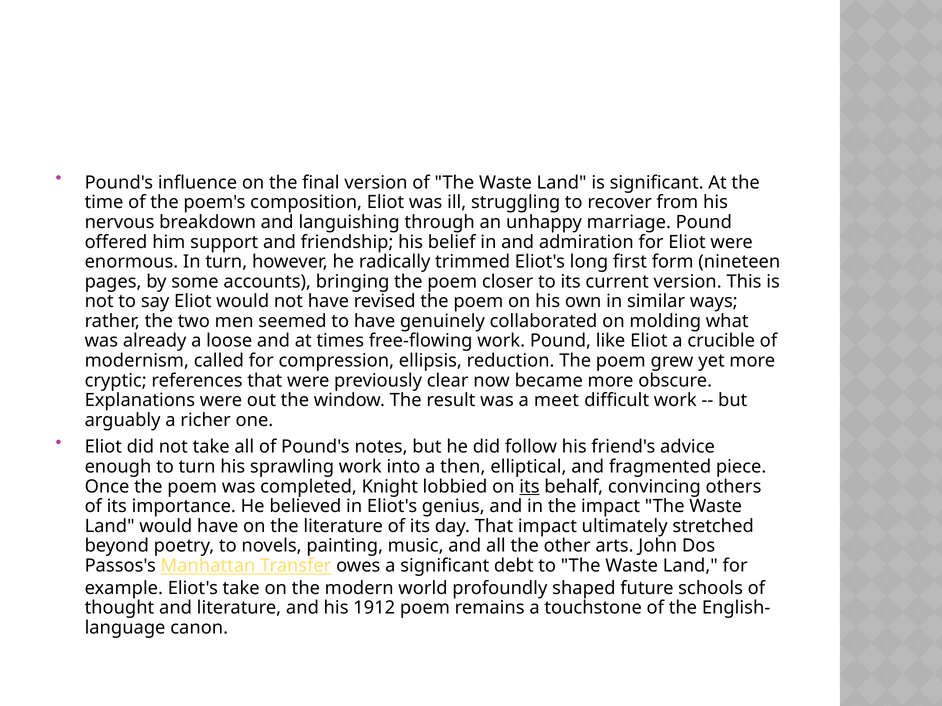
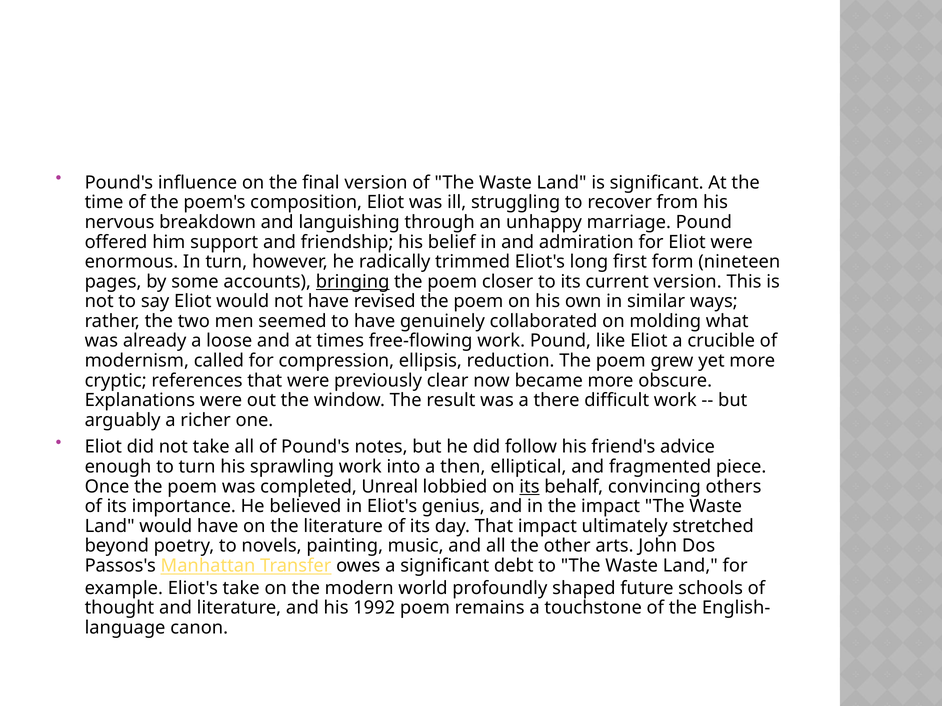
bringing underline: none -> present (353, 282)
meet: meet -> there (557, 401)
Knight: Knight -> Unreal (390, 487)
1912: 1912 -> 1992 (374, 608)
